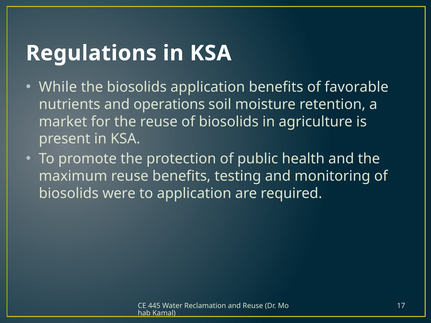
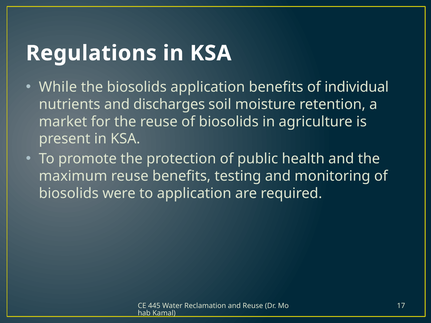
favorable: favorable -> individual (357, 87)
operations: operations -> discharges (169, 104)
